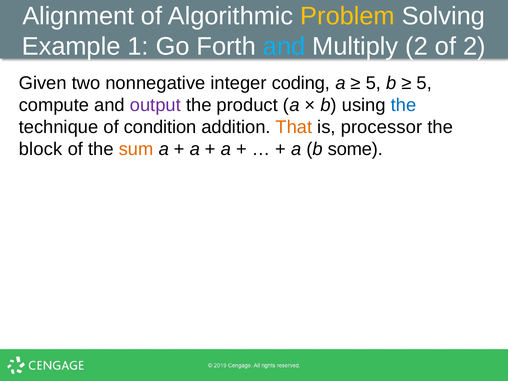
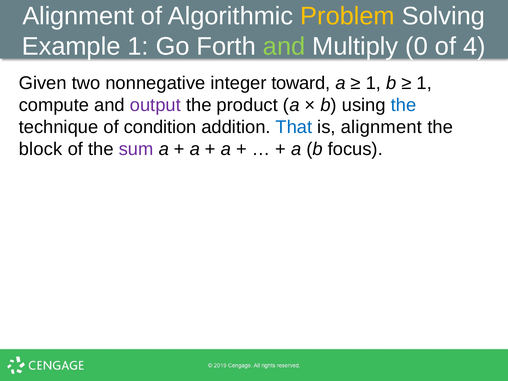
and colour: light blue -> light green (284, 46)
Multiply 2: 2 -> 0 (417, 46)
of 2: 2 -> 4 (474, 46)
coding: coding -> toward (301, 83)
5: 5 -> 1 (373, 83)
5: 5 -> 1 (424, 83)
That colour: orange -> blue (294, 127)
is processor: processor -> alignment (381, 127)
sum colour: orange -> purple (136, 149)
some: some -> focus (355, 149)
